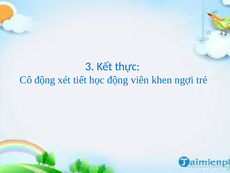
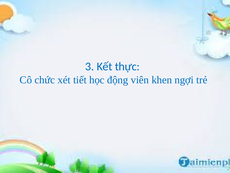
Cô động: động -> chức (45, 80)
